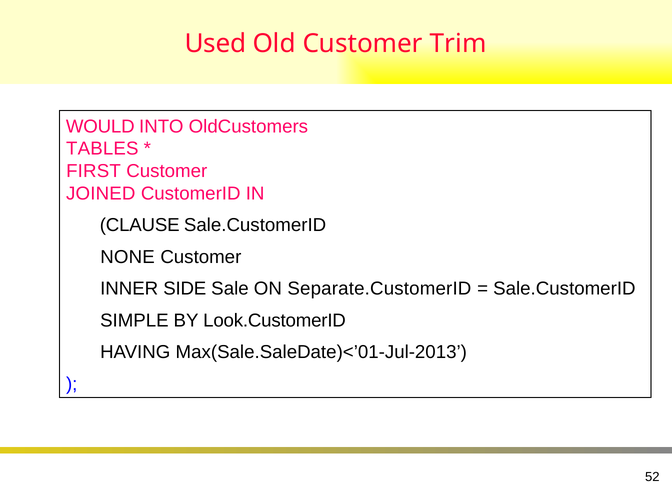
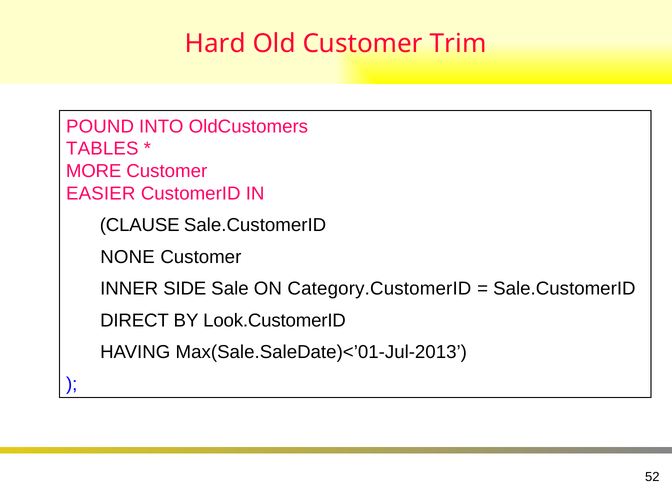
Used: Used -> Hard (215, 44)
WOULD: WOULD -> POUND (100, 126)
FIRST: FIRST -> MORE (94, 171)
JOINED: JOINED -> EASIER (101, 194)
Separate.CustomerID: Separate.CustomerID -> Category.CustomerID (379, 289)
SIMPLE: SIMPLE -> DIRECT (134, 321)
